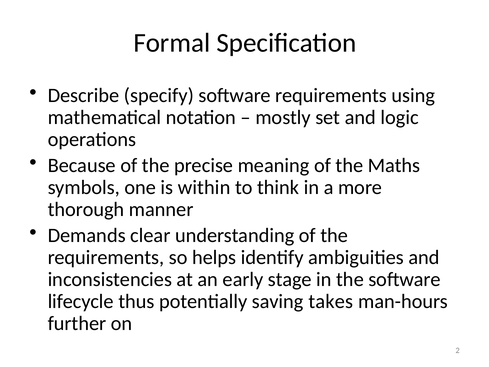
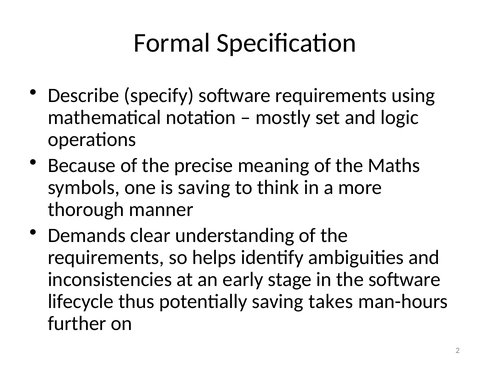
is within: within -> saving (204, 187)
